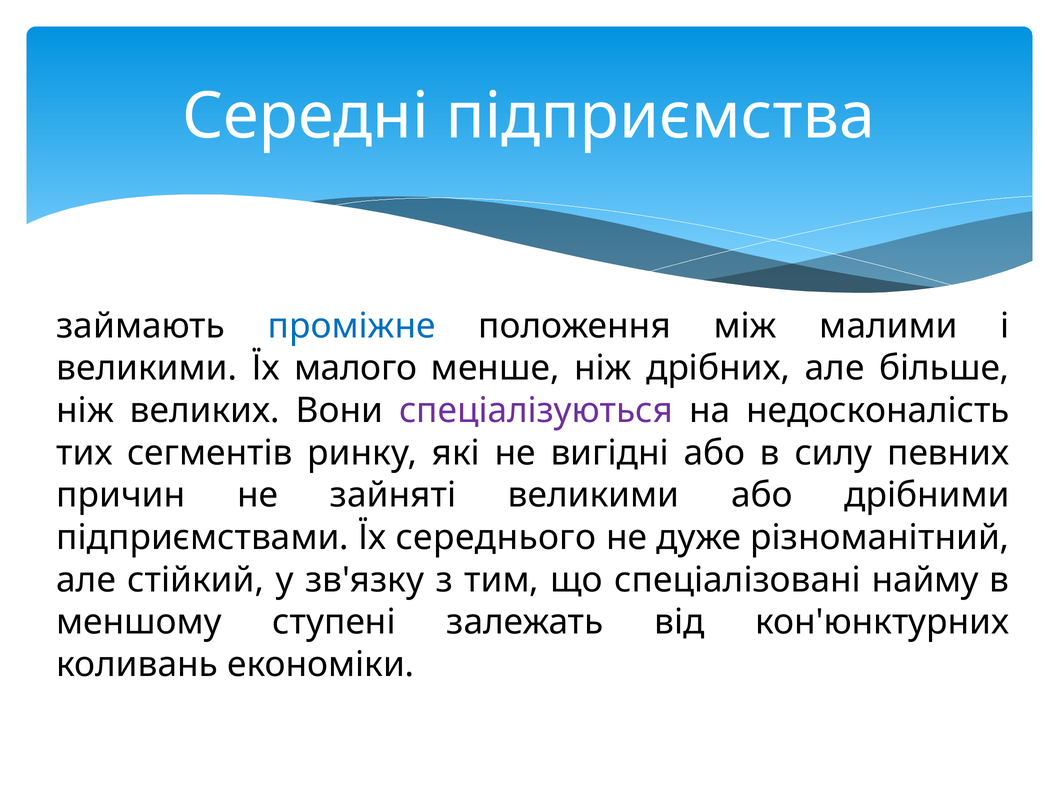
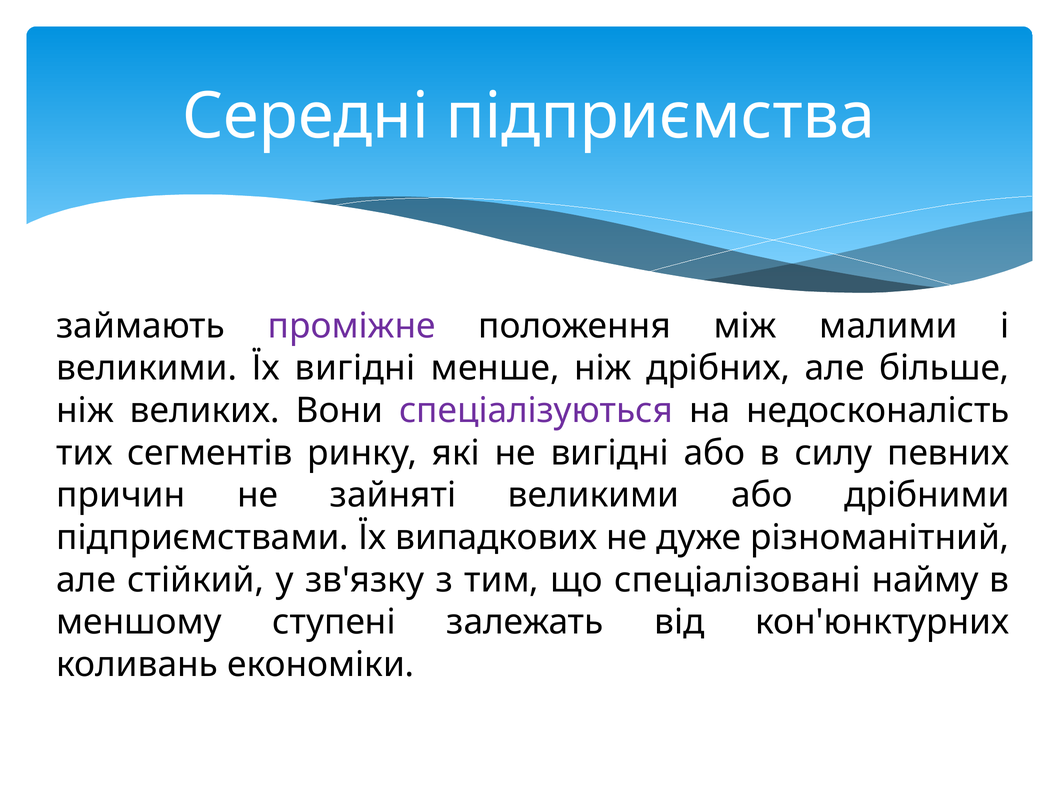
проміжне colour: blue -> purple (352, 326)
Їх малого: малого -> вигідні (355, 368)
середнього: середнього -> випадкових (496, 537)
